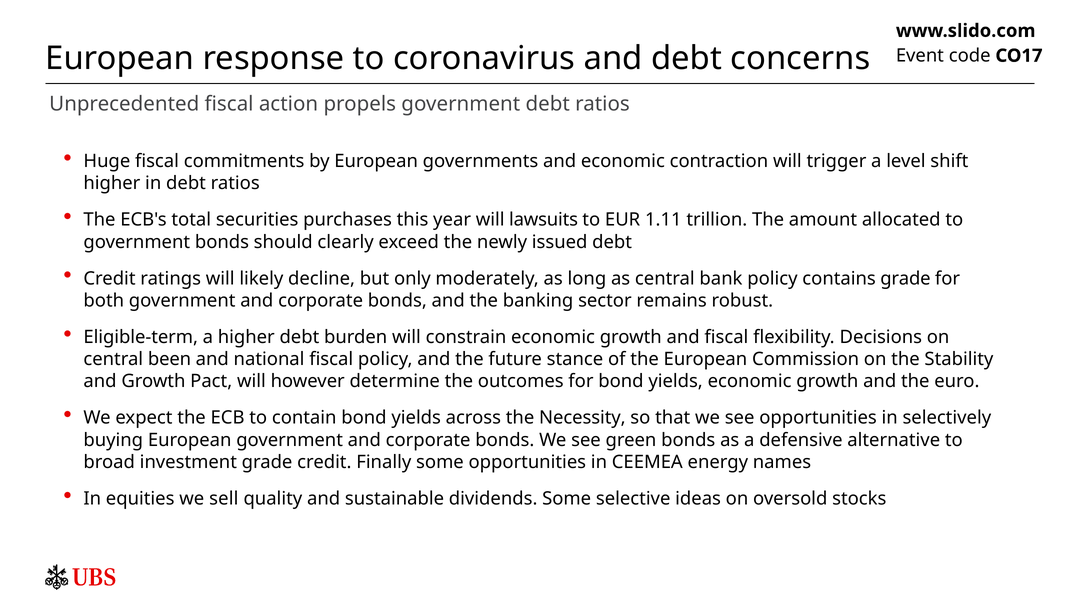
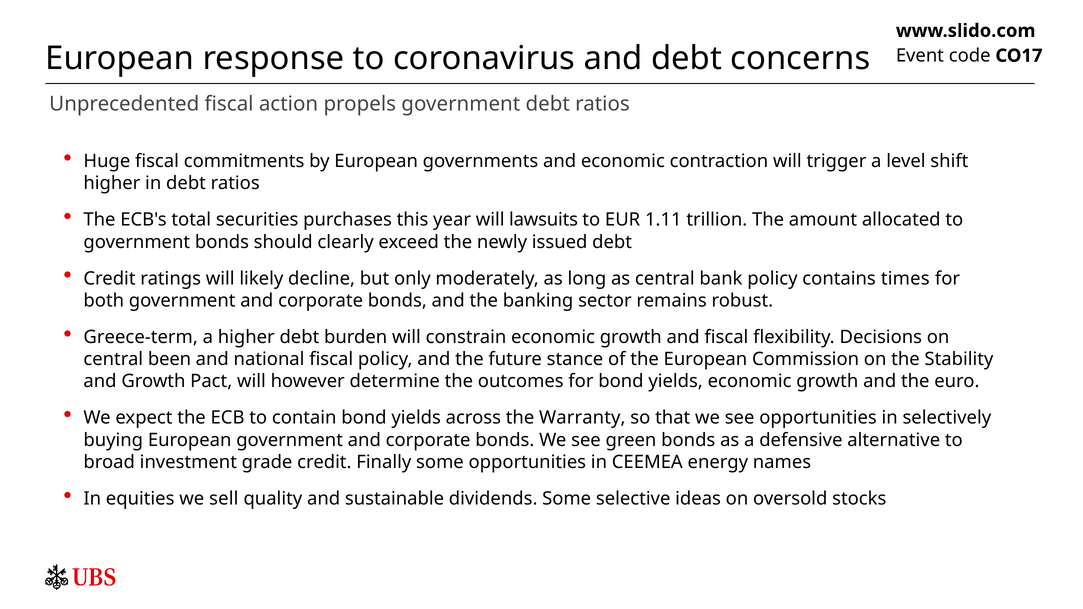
contains grade: grade -> times (905, 279)
Eligible-term: Eligible-term -> Greece-term (141, 337)
Necessity: Necessity -> Warranty (582, 418)
